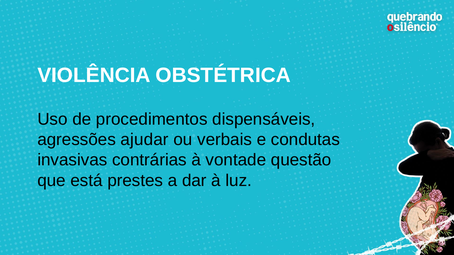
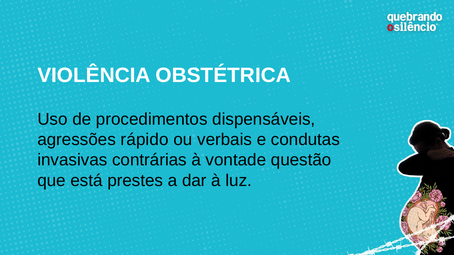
ajudar: ajudar -> rápido (145, 140)
